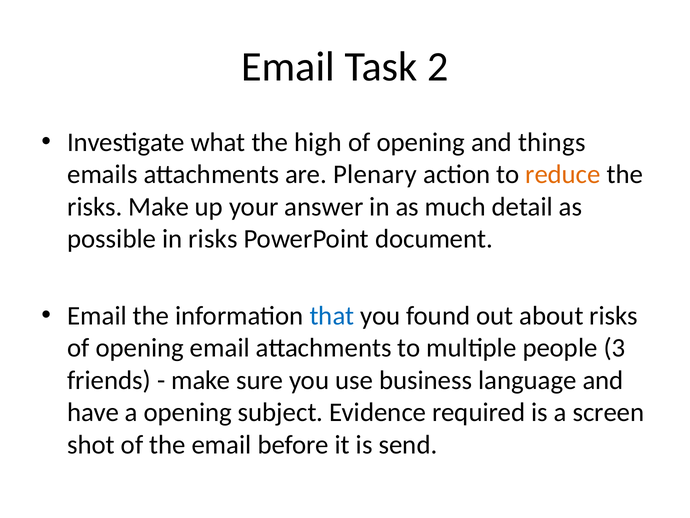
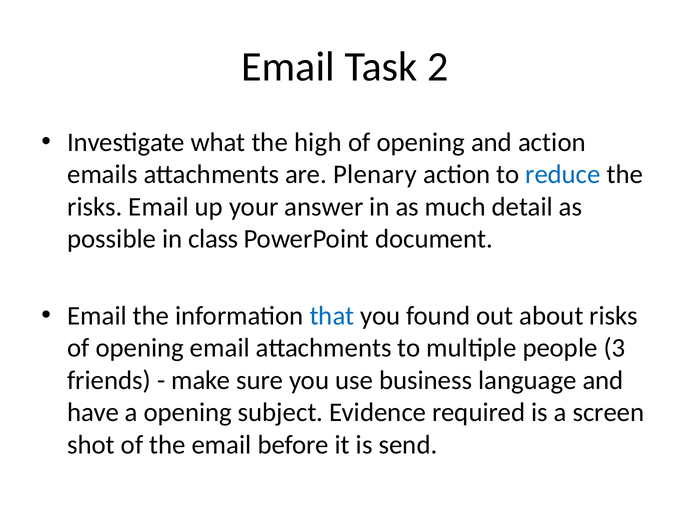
and things: things -> action (552, 142)
reduce colour: orange -> blue (563, 174)
risks Make: Make -> Email (159, 207)
in risks: risks -> class (213, 239)
